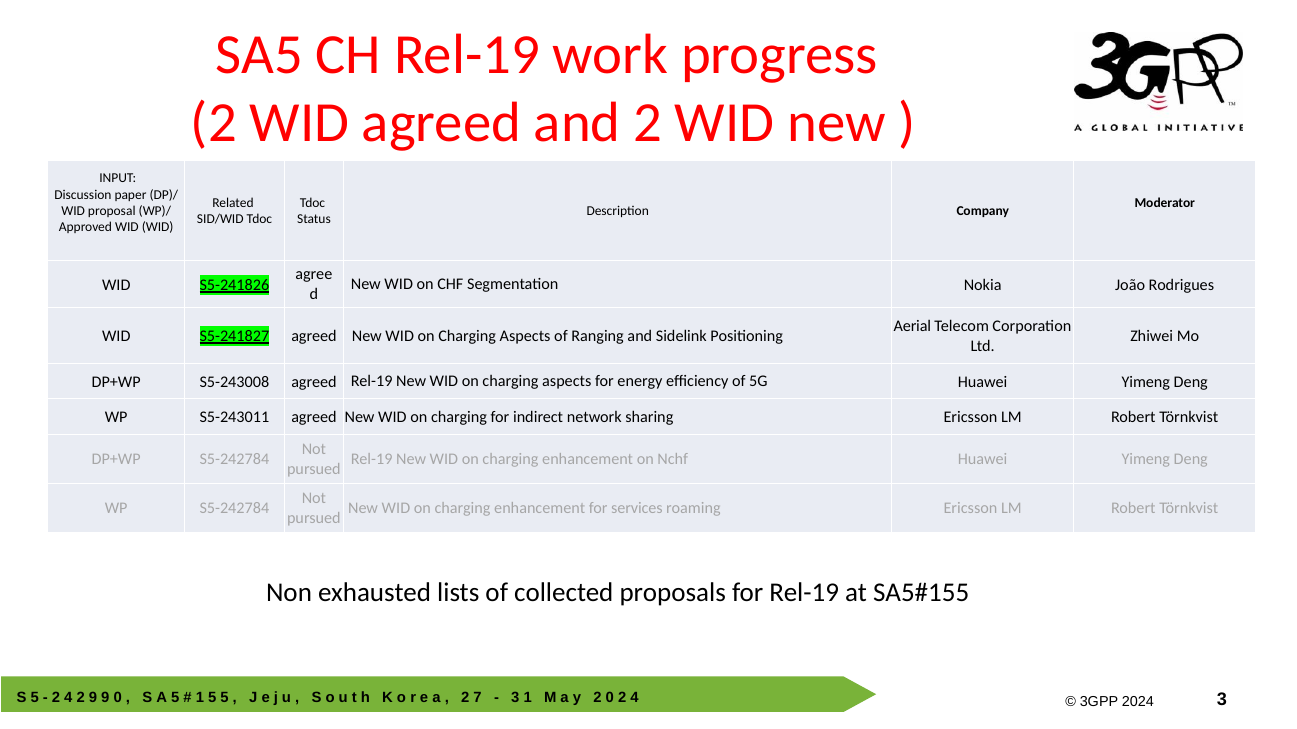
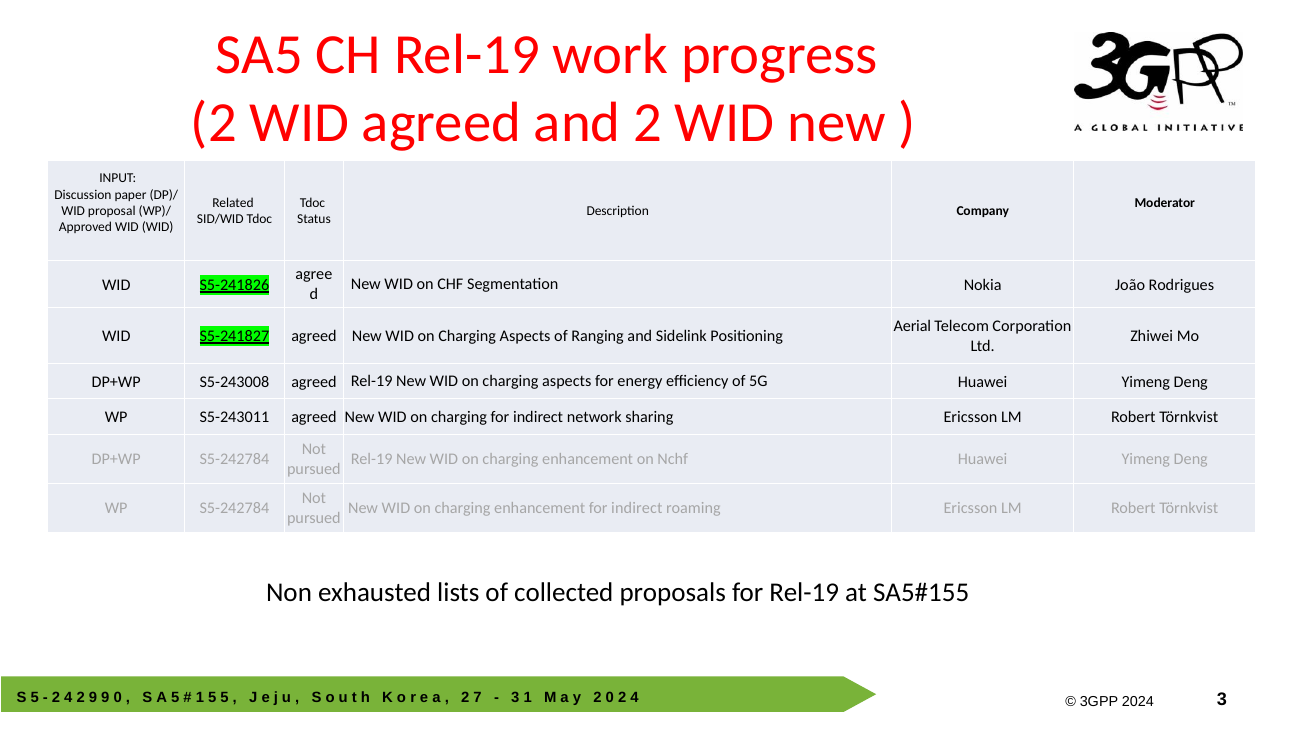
enhancement for services: services -> indirect (637, 509)
